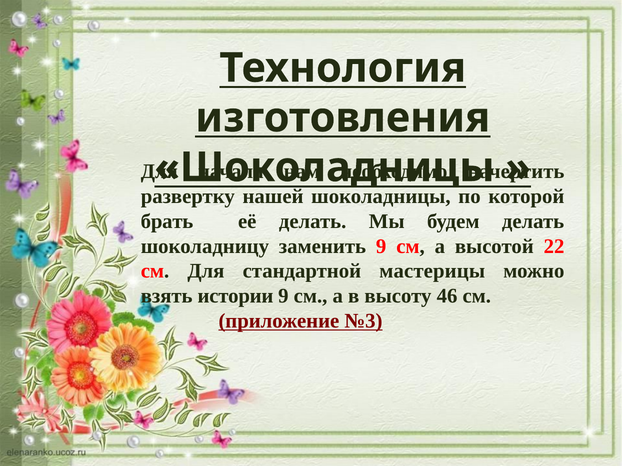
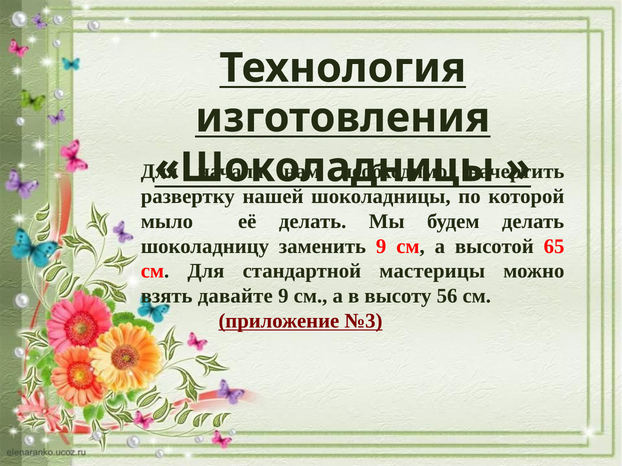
брать: брать -> мыло (167, 222)
22: 22 -> 65 (554, 246)
истории: истории -> давайте (235, 296)
46: 46 -> 56 (447, 296)
